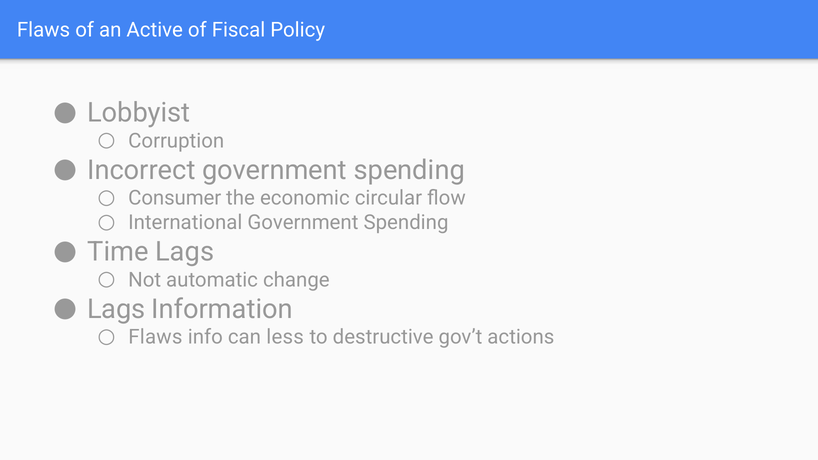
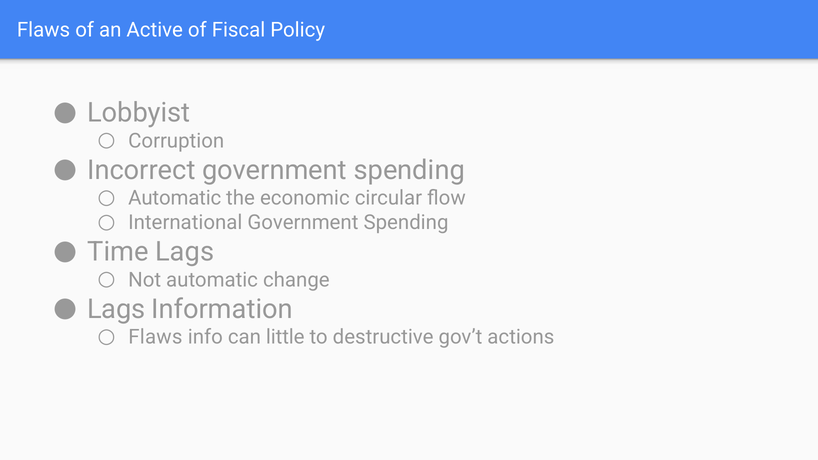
Consumer: Consumer -> Automatic (175, 198)
less: less -> little (285, 337)
